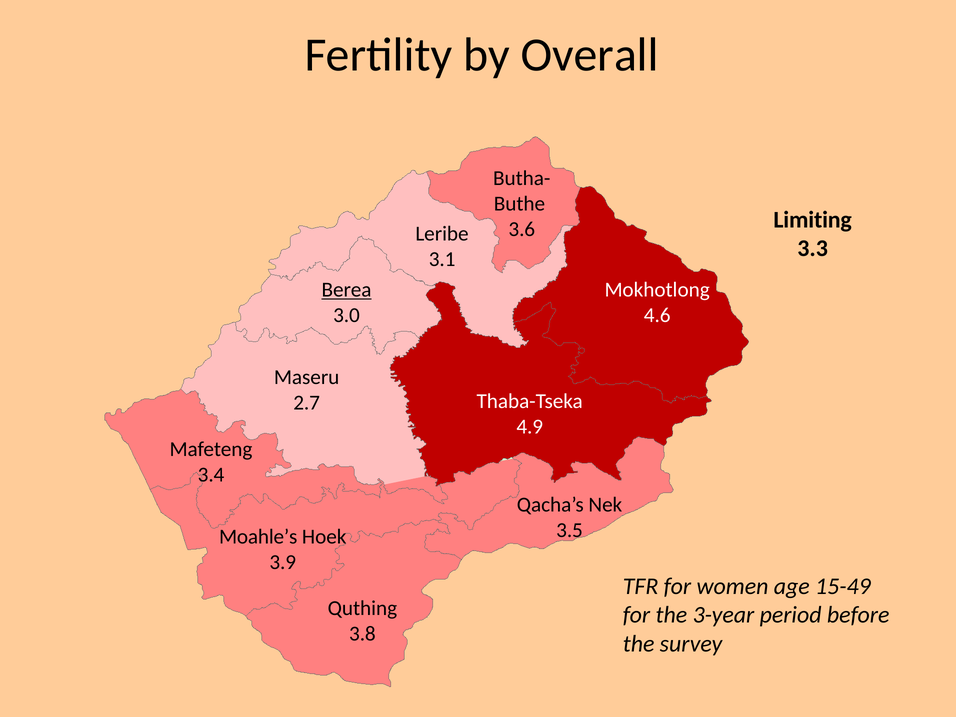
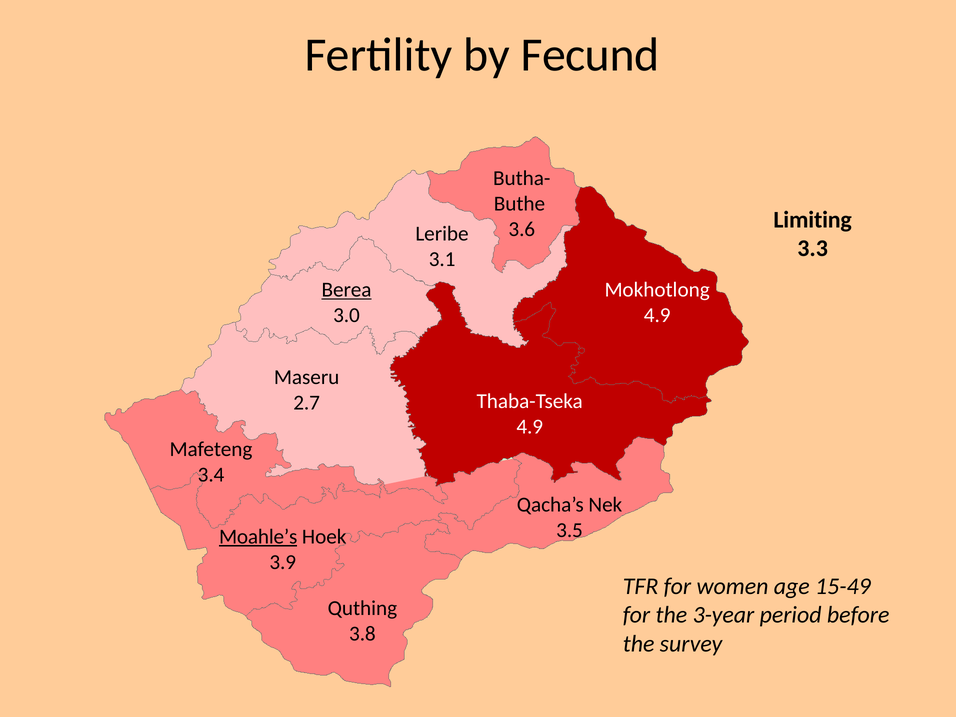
Overall: Overall -> Fecund (590, 55)
4.6: 4.6 -> 4.9 (657, 315)
Moahle’s underline: none -> present (258, 537)
